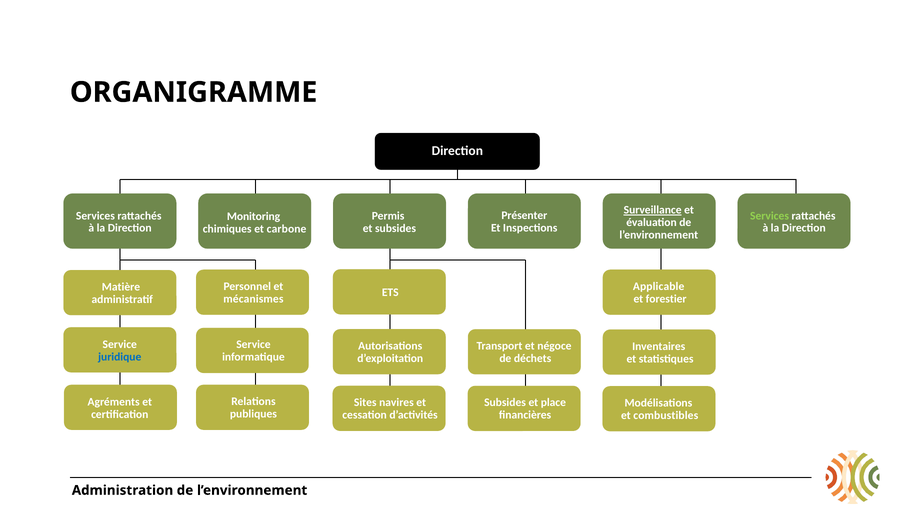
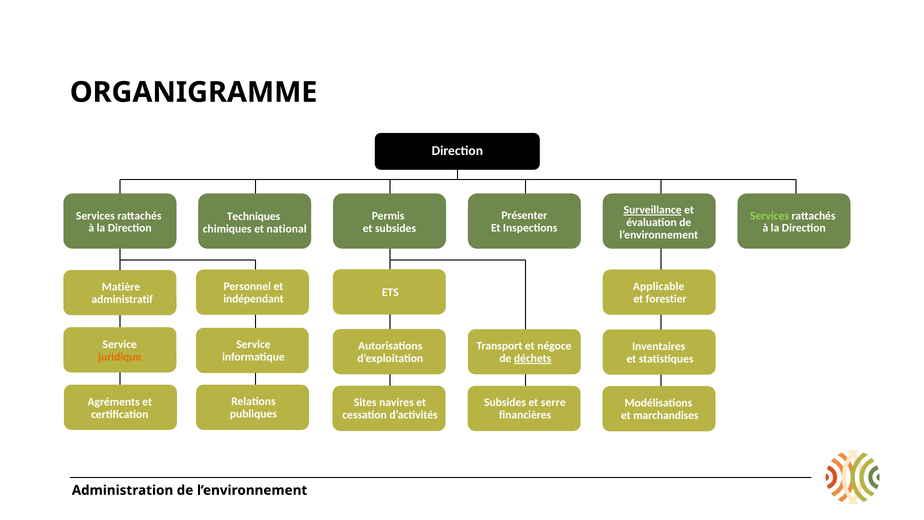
Monitoring: Monitoring -> Techniques (254, 216)
carbone: carbone -> national (287, 229)
mécanismes: mécanismes -> indépendant (254, 299)
juridique colour: blue -> orange (120, 357)
déchets underline: none -> present (533, 358)
place: place -> serre (553, 402)
combustibles: combustibles -> marchandises (666, 415)
